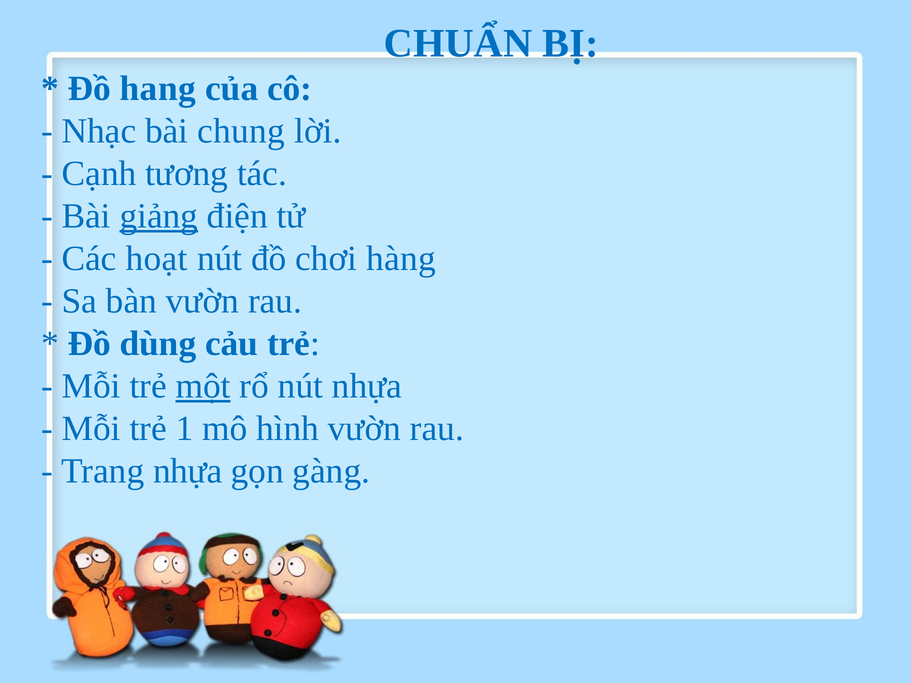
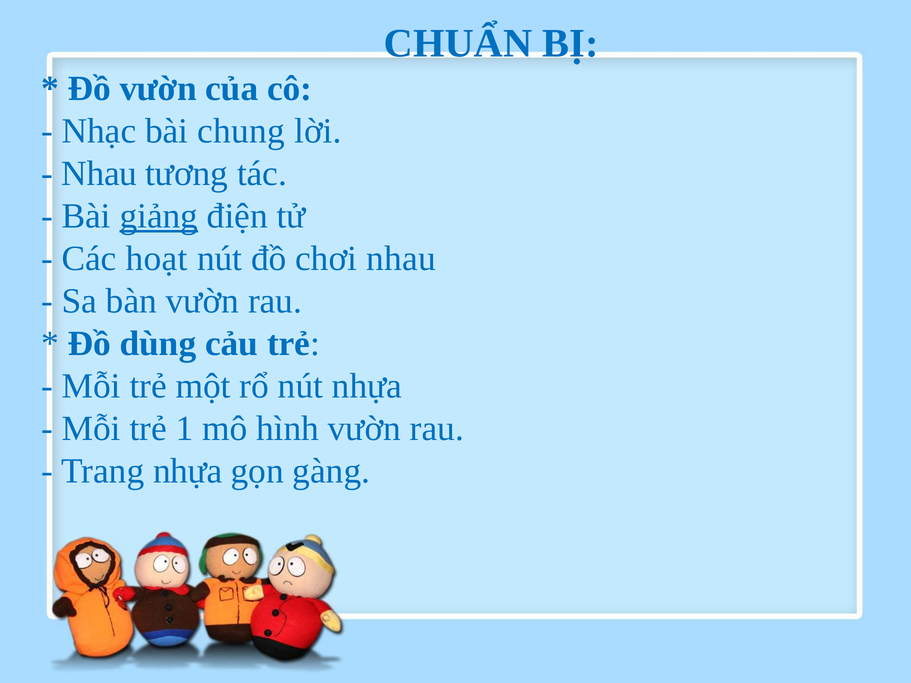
Đồ hang: hang -> vườn (158, 88)
Cạnh: Cạnh -> Nhau (99, 174)
chơi hàng: hàng -> nhau (401, 259)
một underline: present -> none (203, 386)
